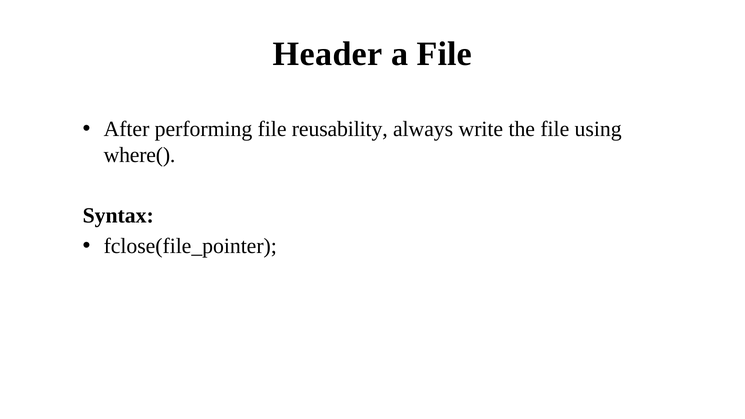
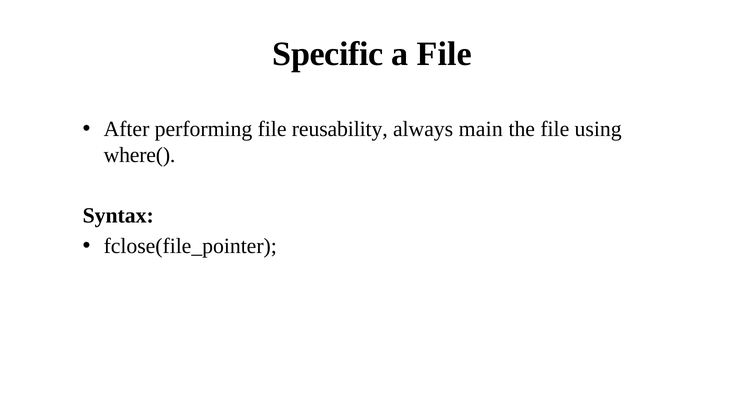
Header: Header -> Specific (328, 54)
write: write -> main (481, 129)
